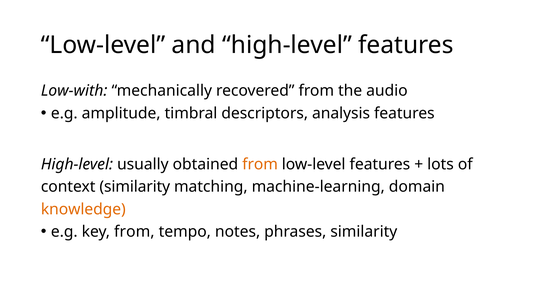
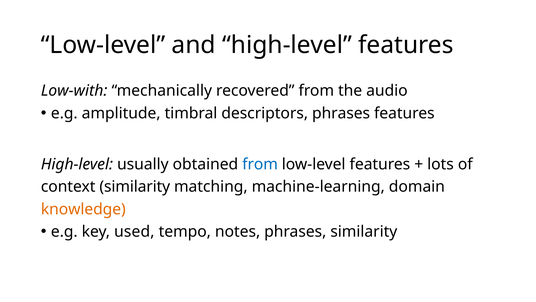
descriptors analysis: analysis -> phrases (341, 113)
from colour: orange -> blue (260, 164)
key from: from -> used (134, 231)
